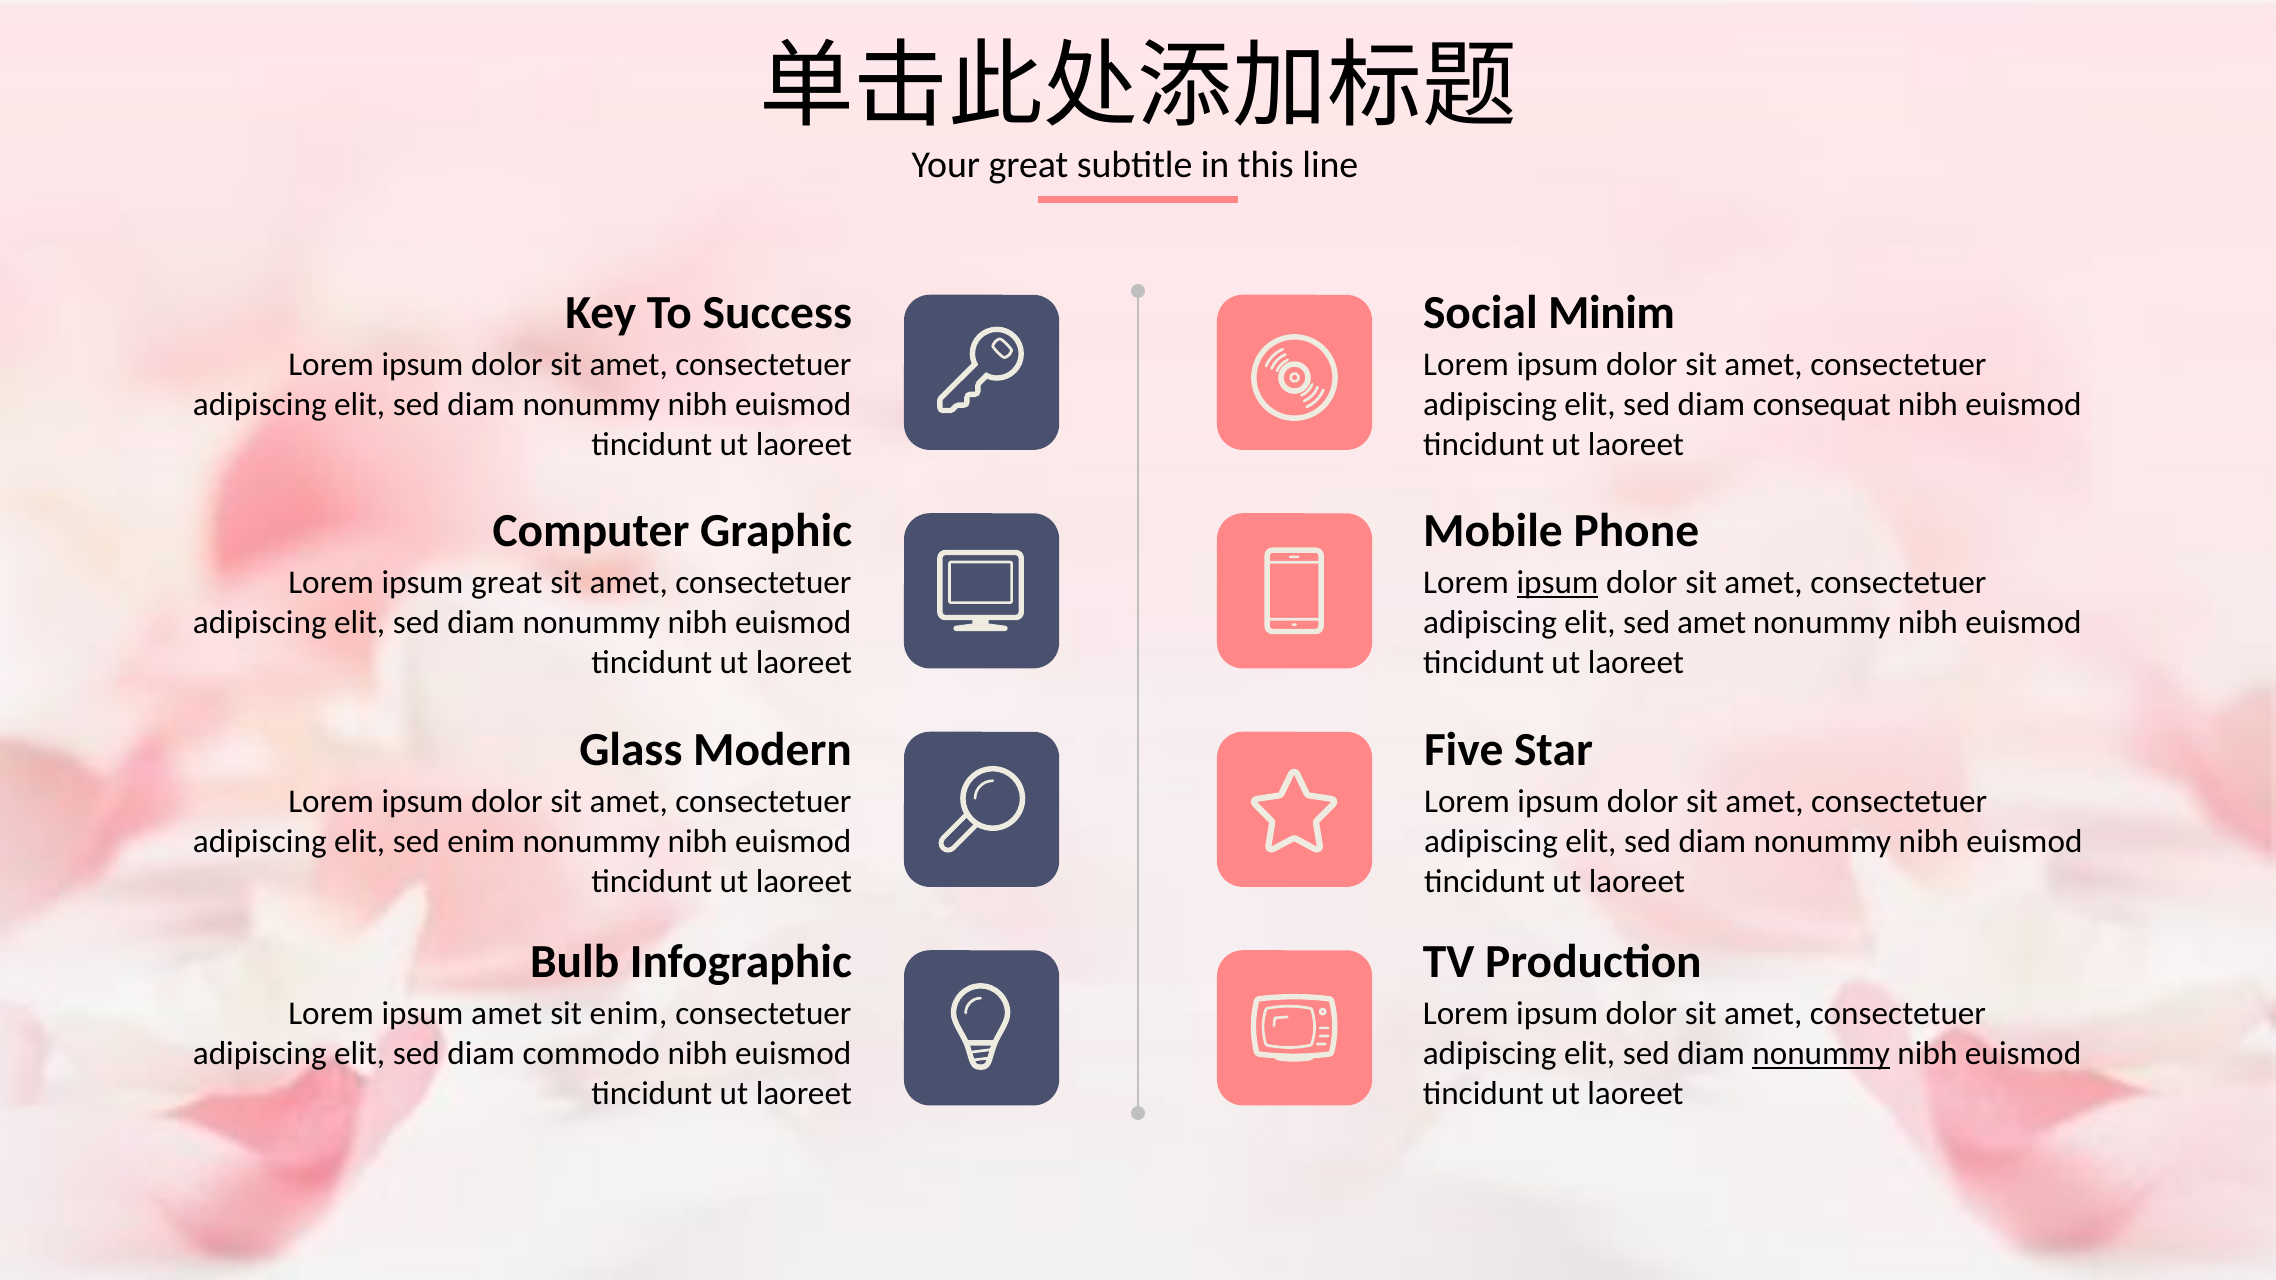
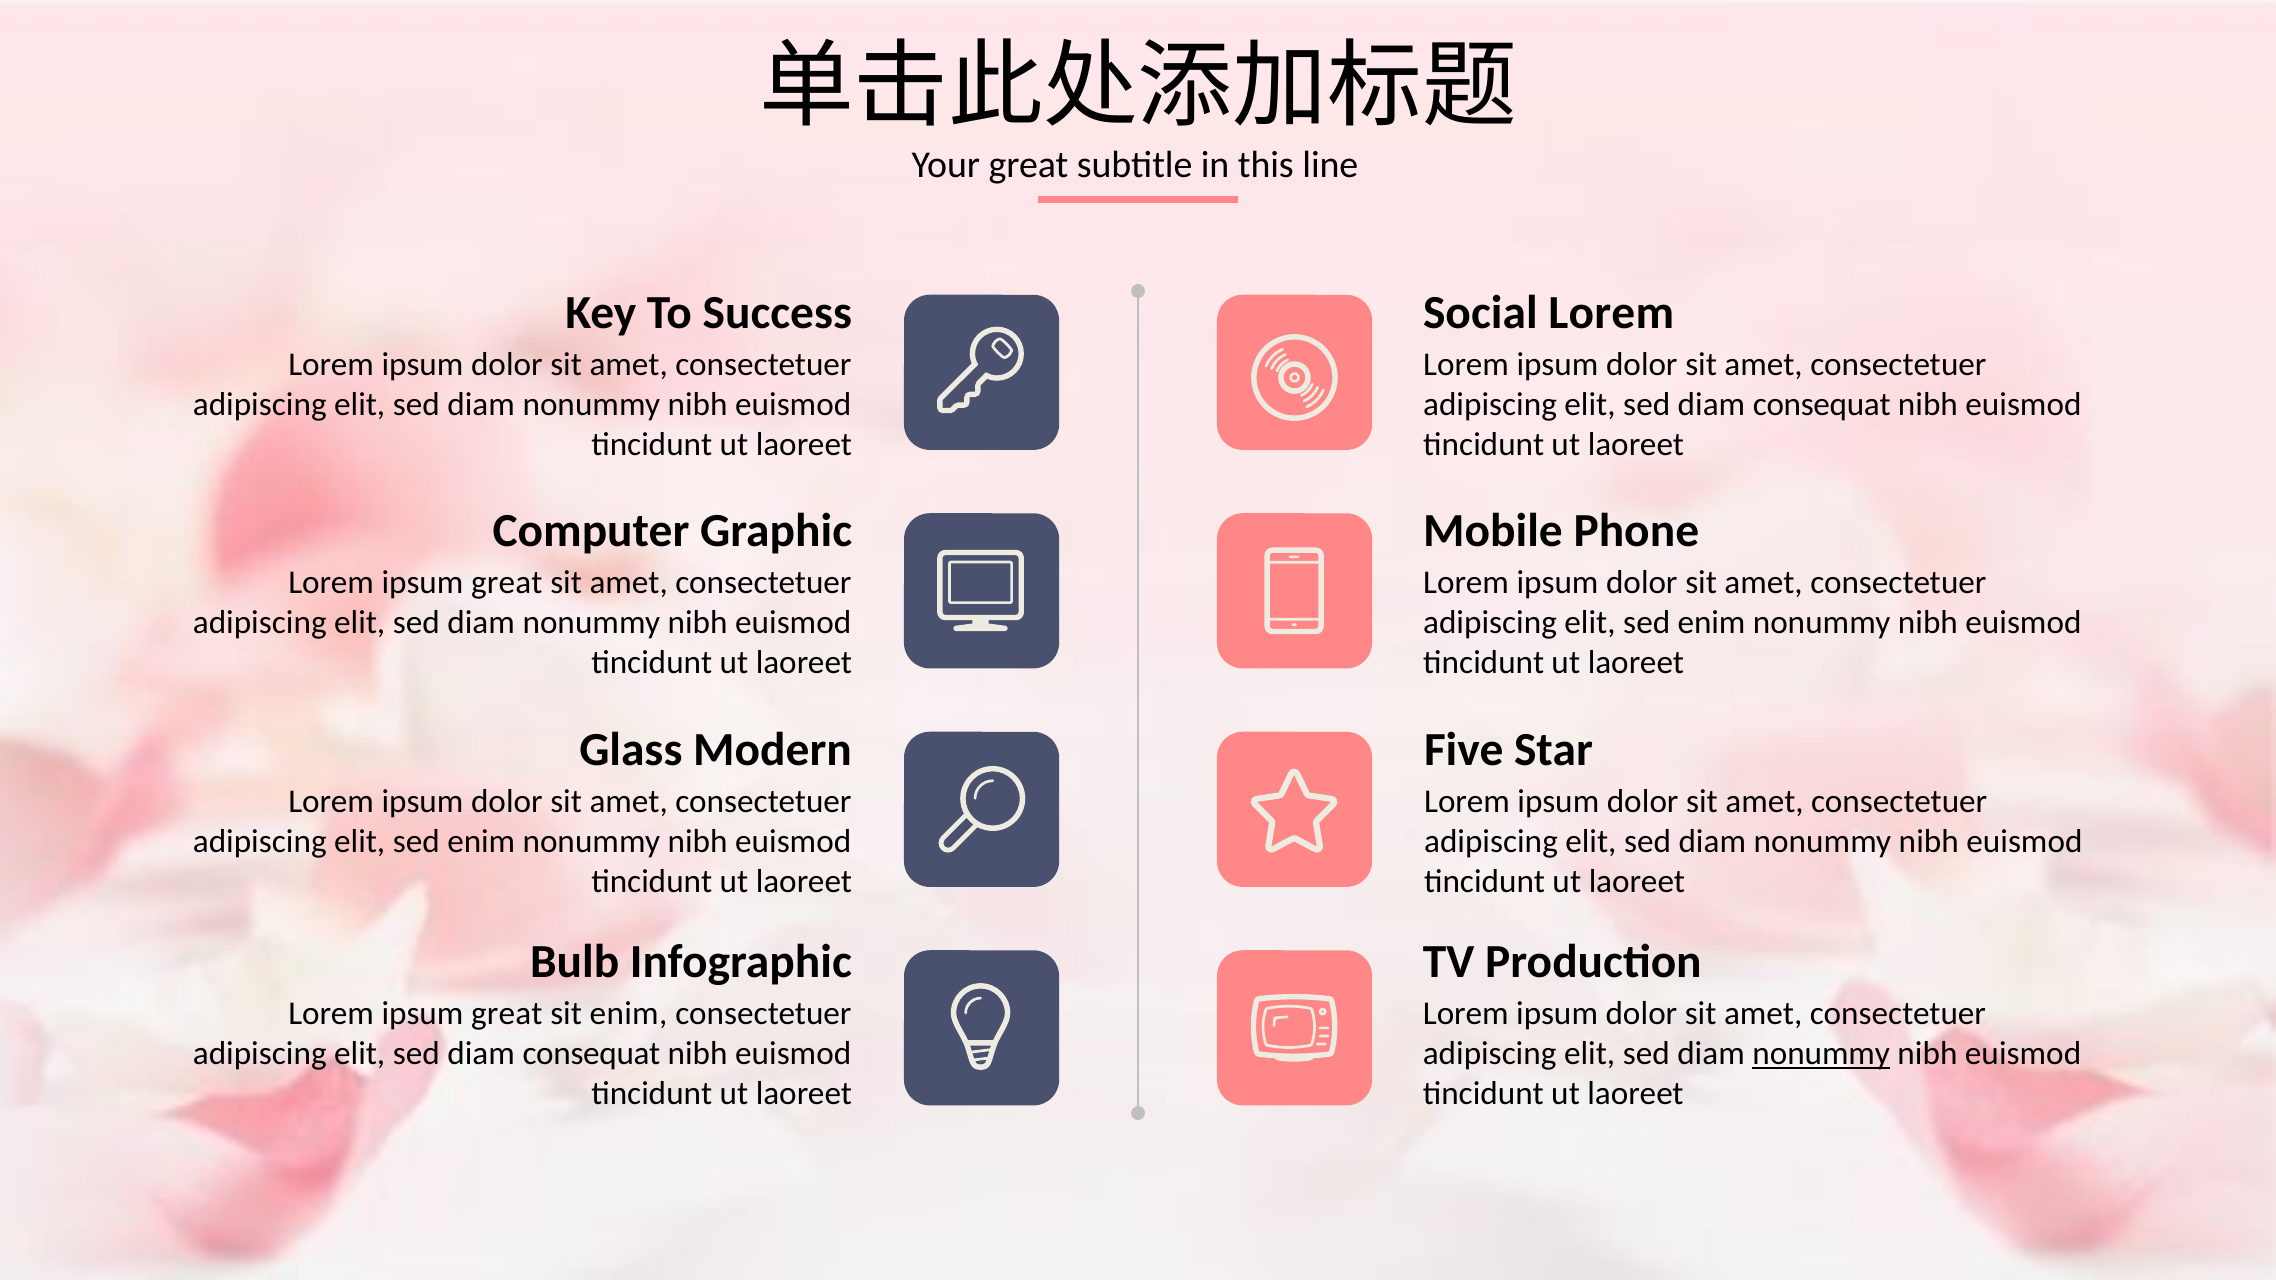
Social Minim: Minim -> Lorem (1611, 313)
ipsum underline: present -> none (1557, 583)
amet: amet -> enim (1712, 623)
amet: amet -> great (507, 1014)
commodo: commodo -> consequat (591, 1054)
